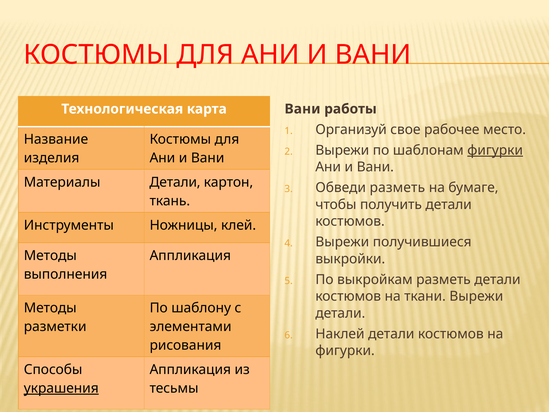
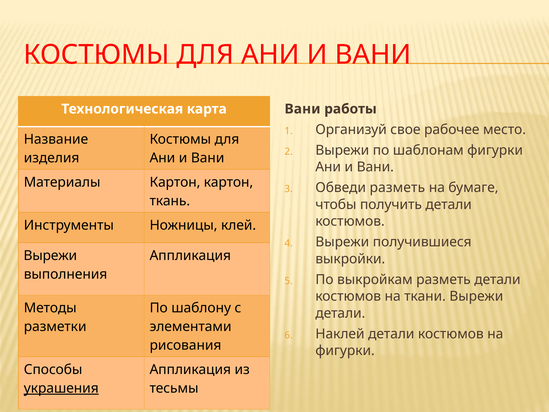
фигурки underline: present -> none (495, 150)
Материалы Детали: Детали -> Картон (175, 182)
Методы: Методы -> Вырежи (50, 255)
